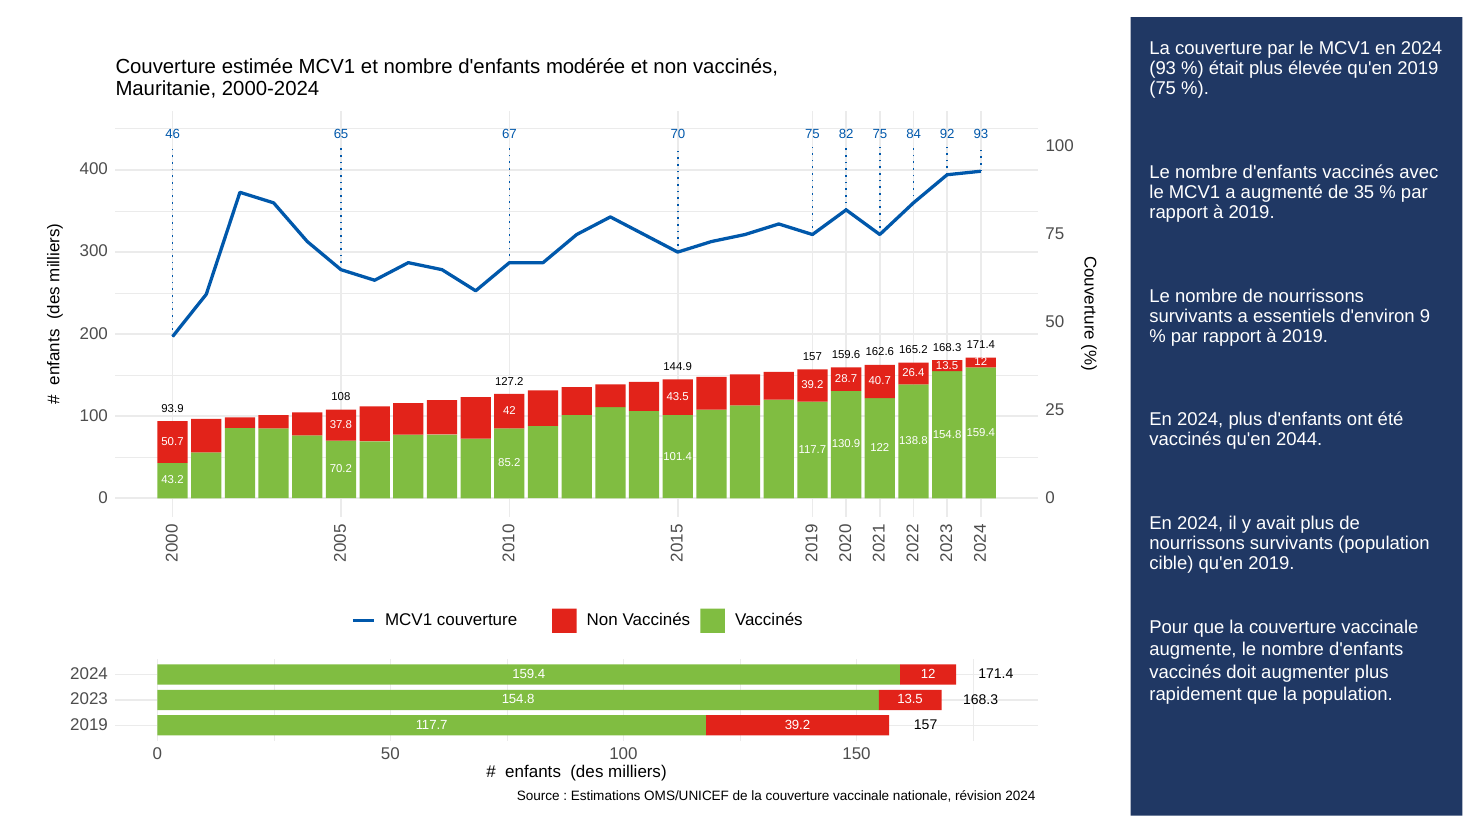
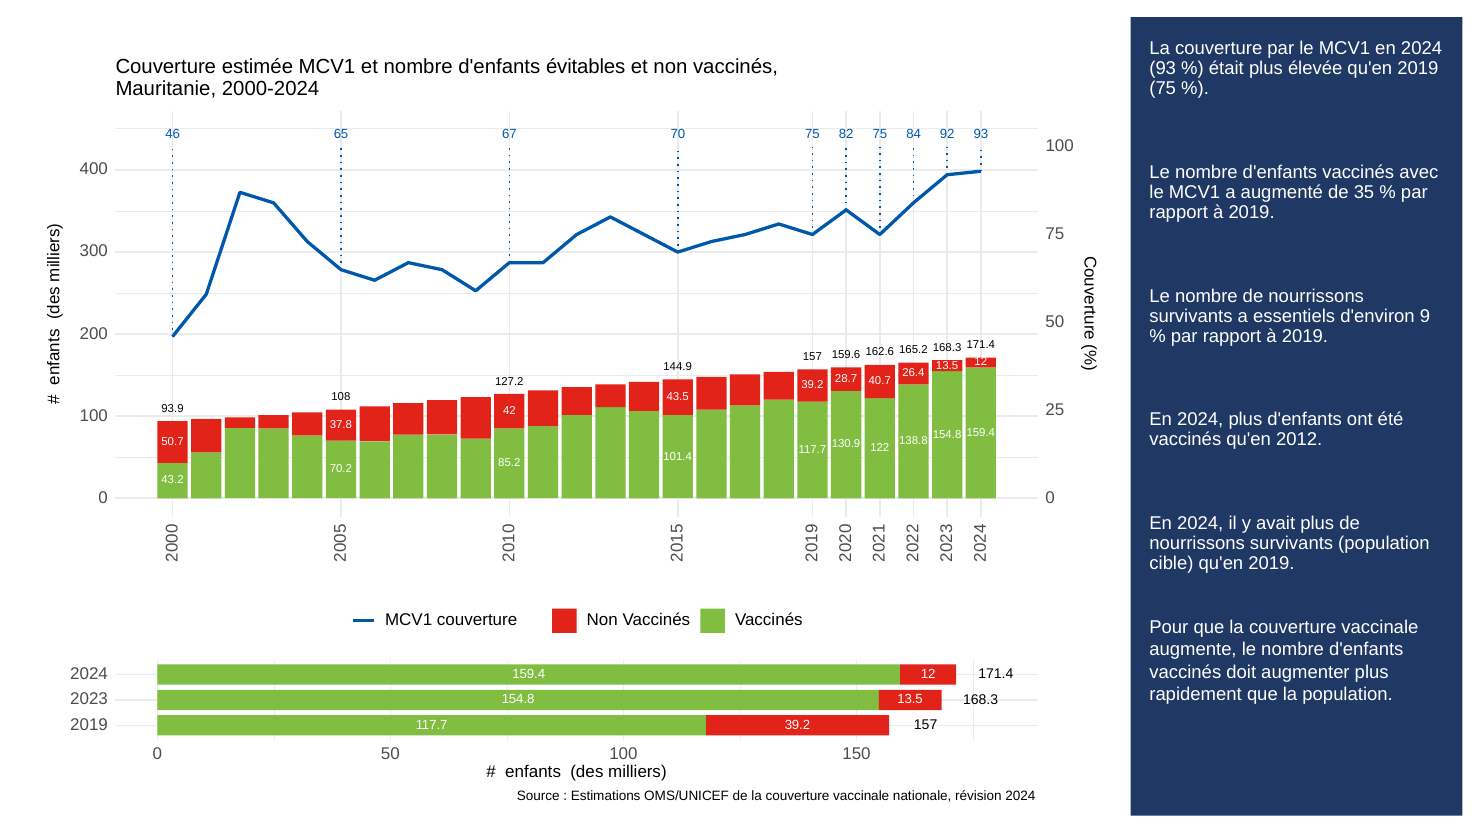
modérée: modérée -> évitables (586, 66)
2044: 2044 -> 2012 (1299, 440)
